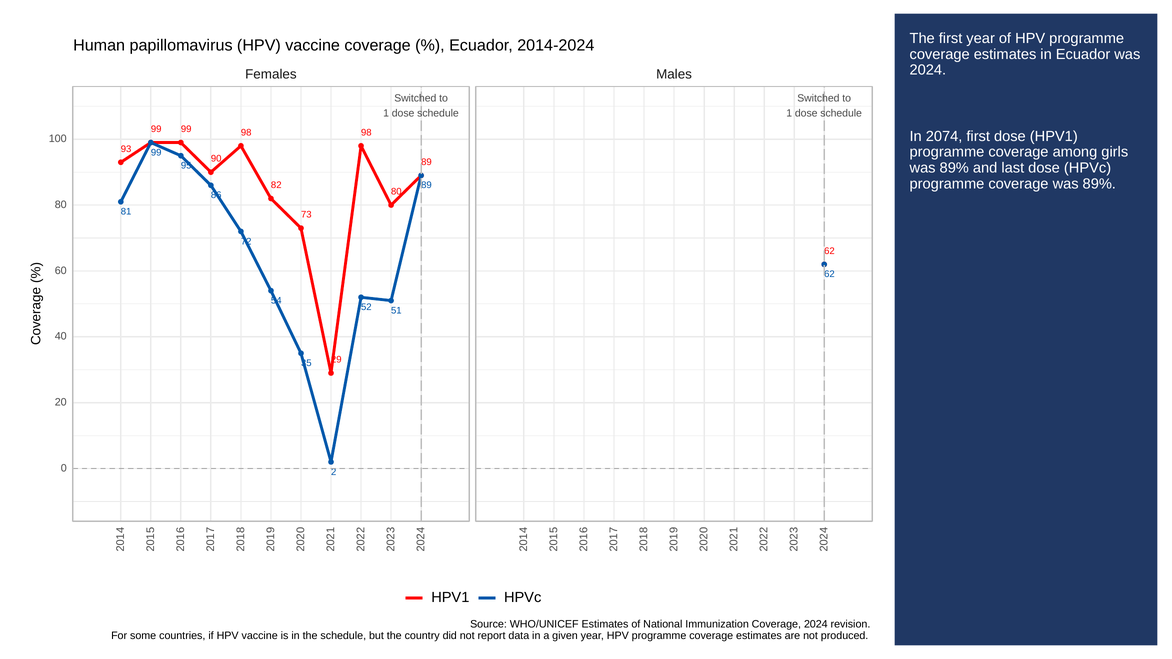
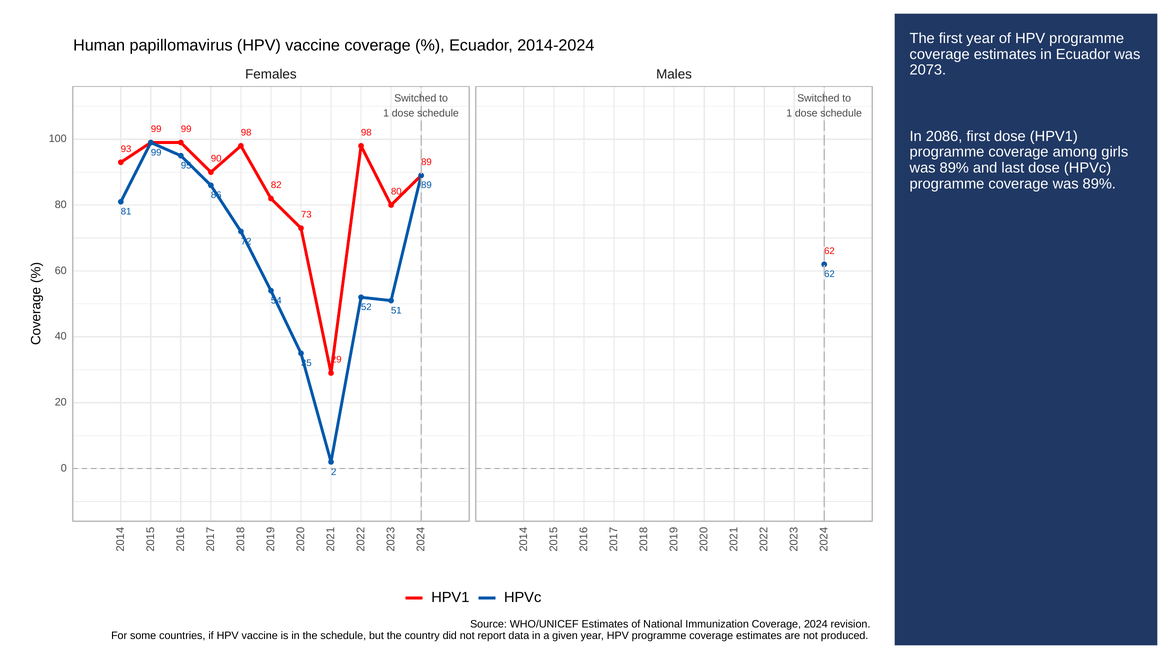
2024: 2024 -> 2073 (928, 70)
2074: 2074 -> 2086 (944, 136)
